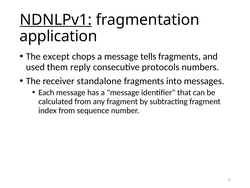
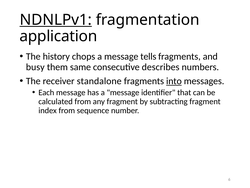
except: except -> history (56, 56)
used: used -> busy (35, 67)
reply: reply -> same (80, 67)
protocols: protocols -> describes (161, 67)
into underline: none -> present (174, 81)
